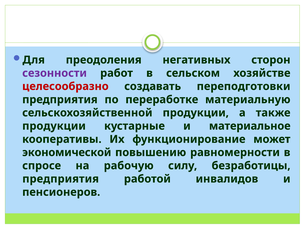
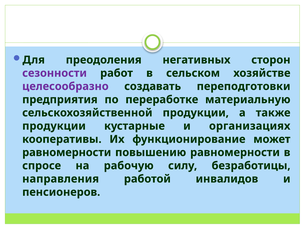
целесообразно colour: red -> purple (65, 86)
материальное: материальное -> организациях (250, 126)
экономической: экономической -> равномерности (67, 152)
предприятия: предприятия -> направления (61, 179)
